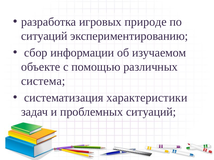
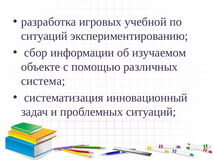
природе: природе -> учебной (146, 22)
характеристики: характеристики -> инновационный (147, 98)
